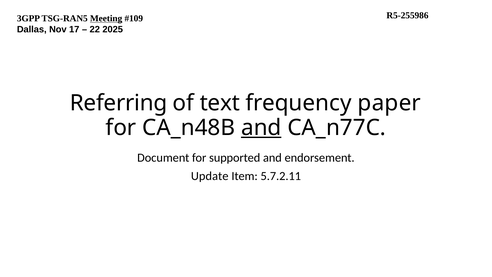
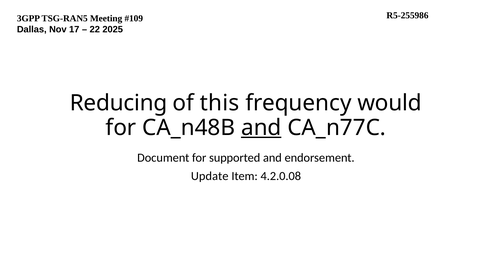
Meeting underline: present -> none (106, 18)
Referring: Referring -> Reducing (119, 103)
text: text -> this (220, 103)
paper: paper -> would (390, 103)
5.7.2.11: 5.7.2.11 -> 4.2.0.08 (281, 176)
